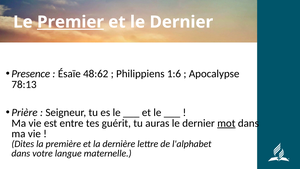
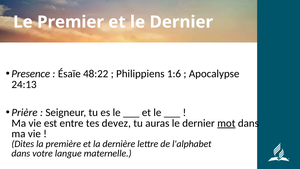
Premier underline: present -> none (70, 22)
48:62: 48:62 -> 48:22 (96, 74)
78:13: 78:13 -> 24:13 (24, 84)
guérit: guérit -> devez (116, 123)
